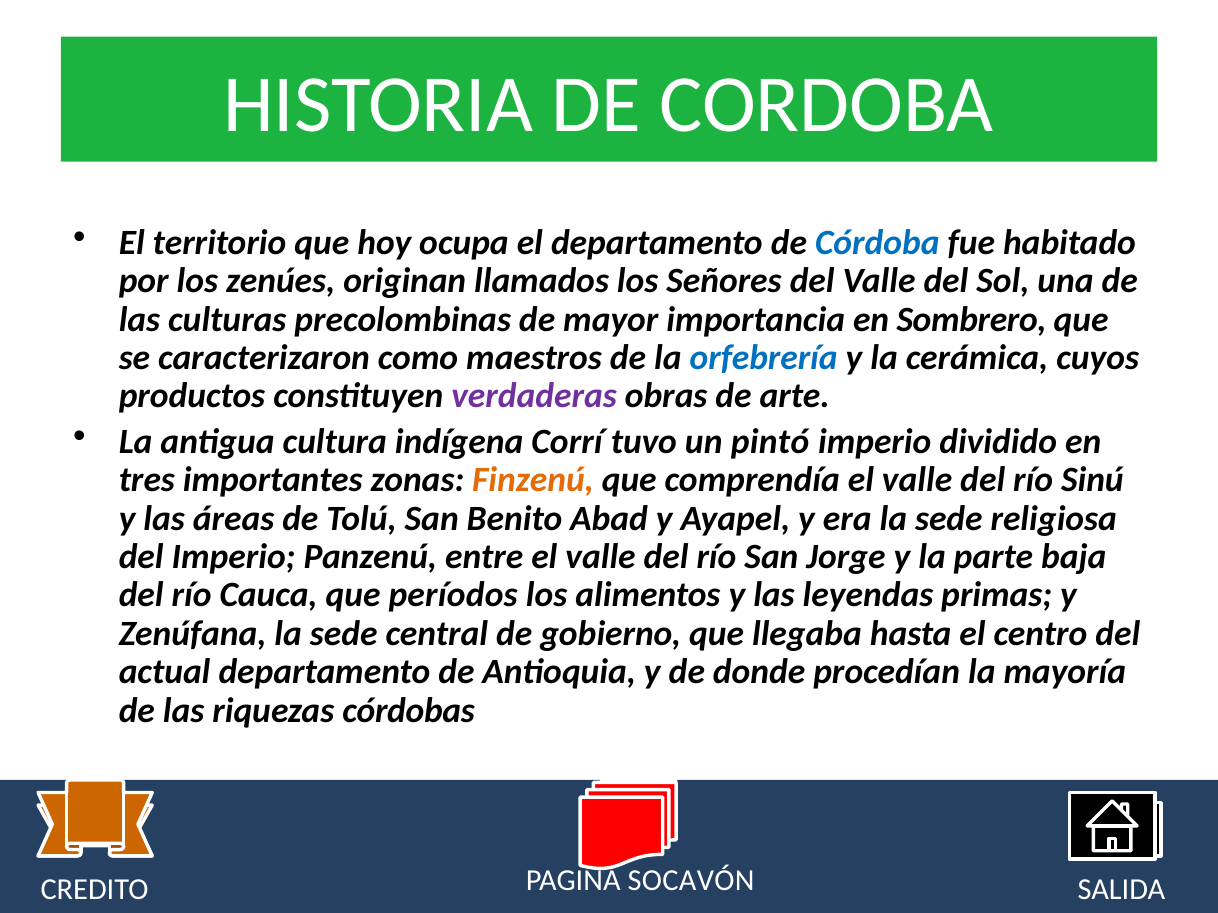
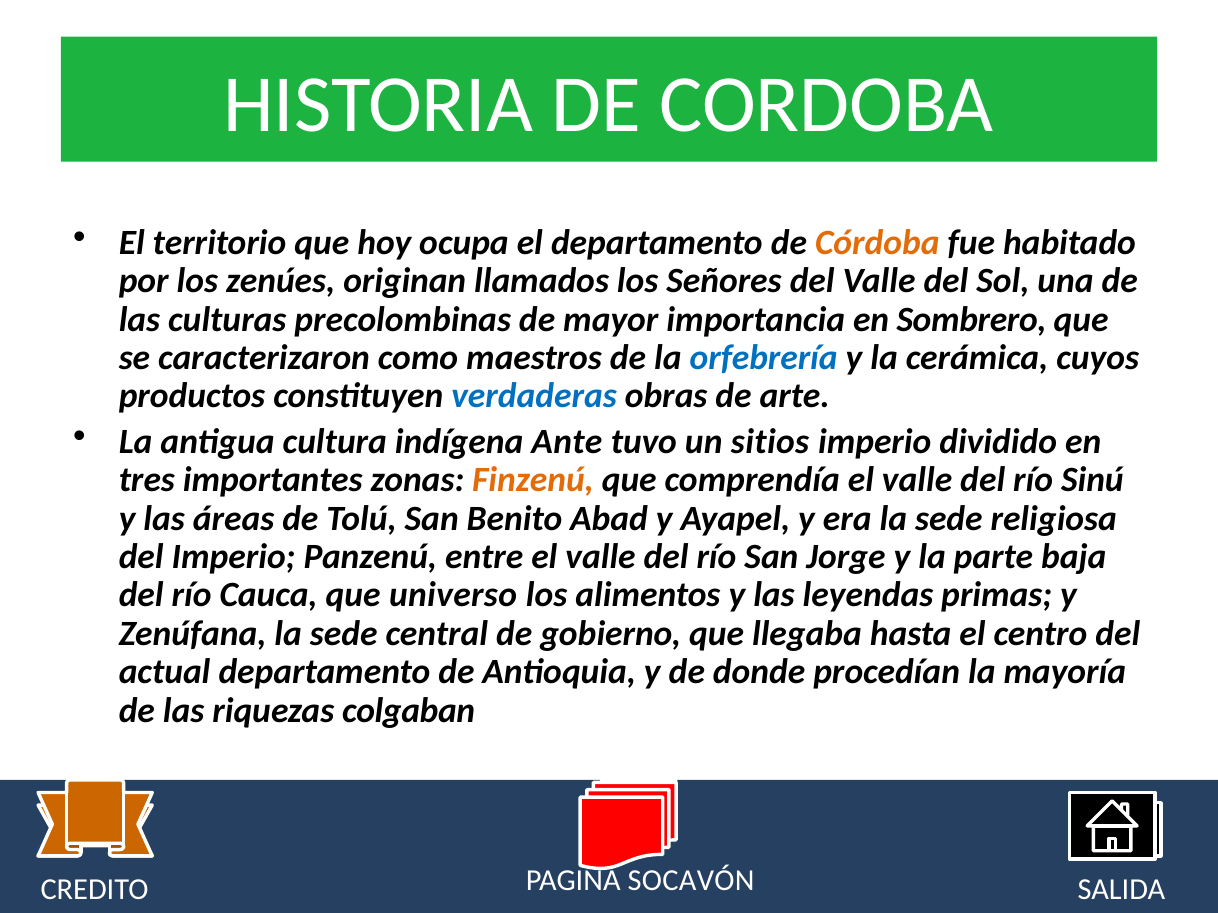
Córdoba colour: blue -> orange (877, 243)
verdaderas colour: purple -> blue (534, 396)
Corrí: Corrí -> Ante (567, 442)
pintó: pintó -> sitios (770, 442)
períodos: períodos -> universo (453, 596)
córdobas: córdobas -> colgaban (409, 711)
